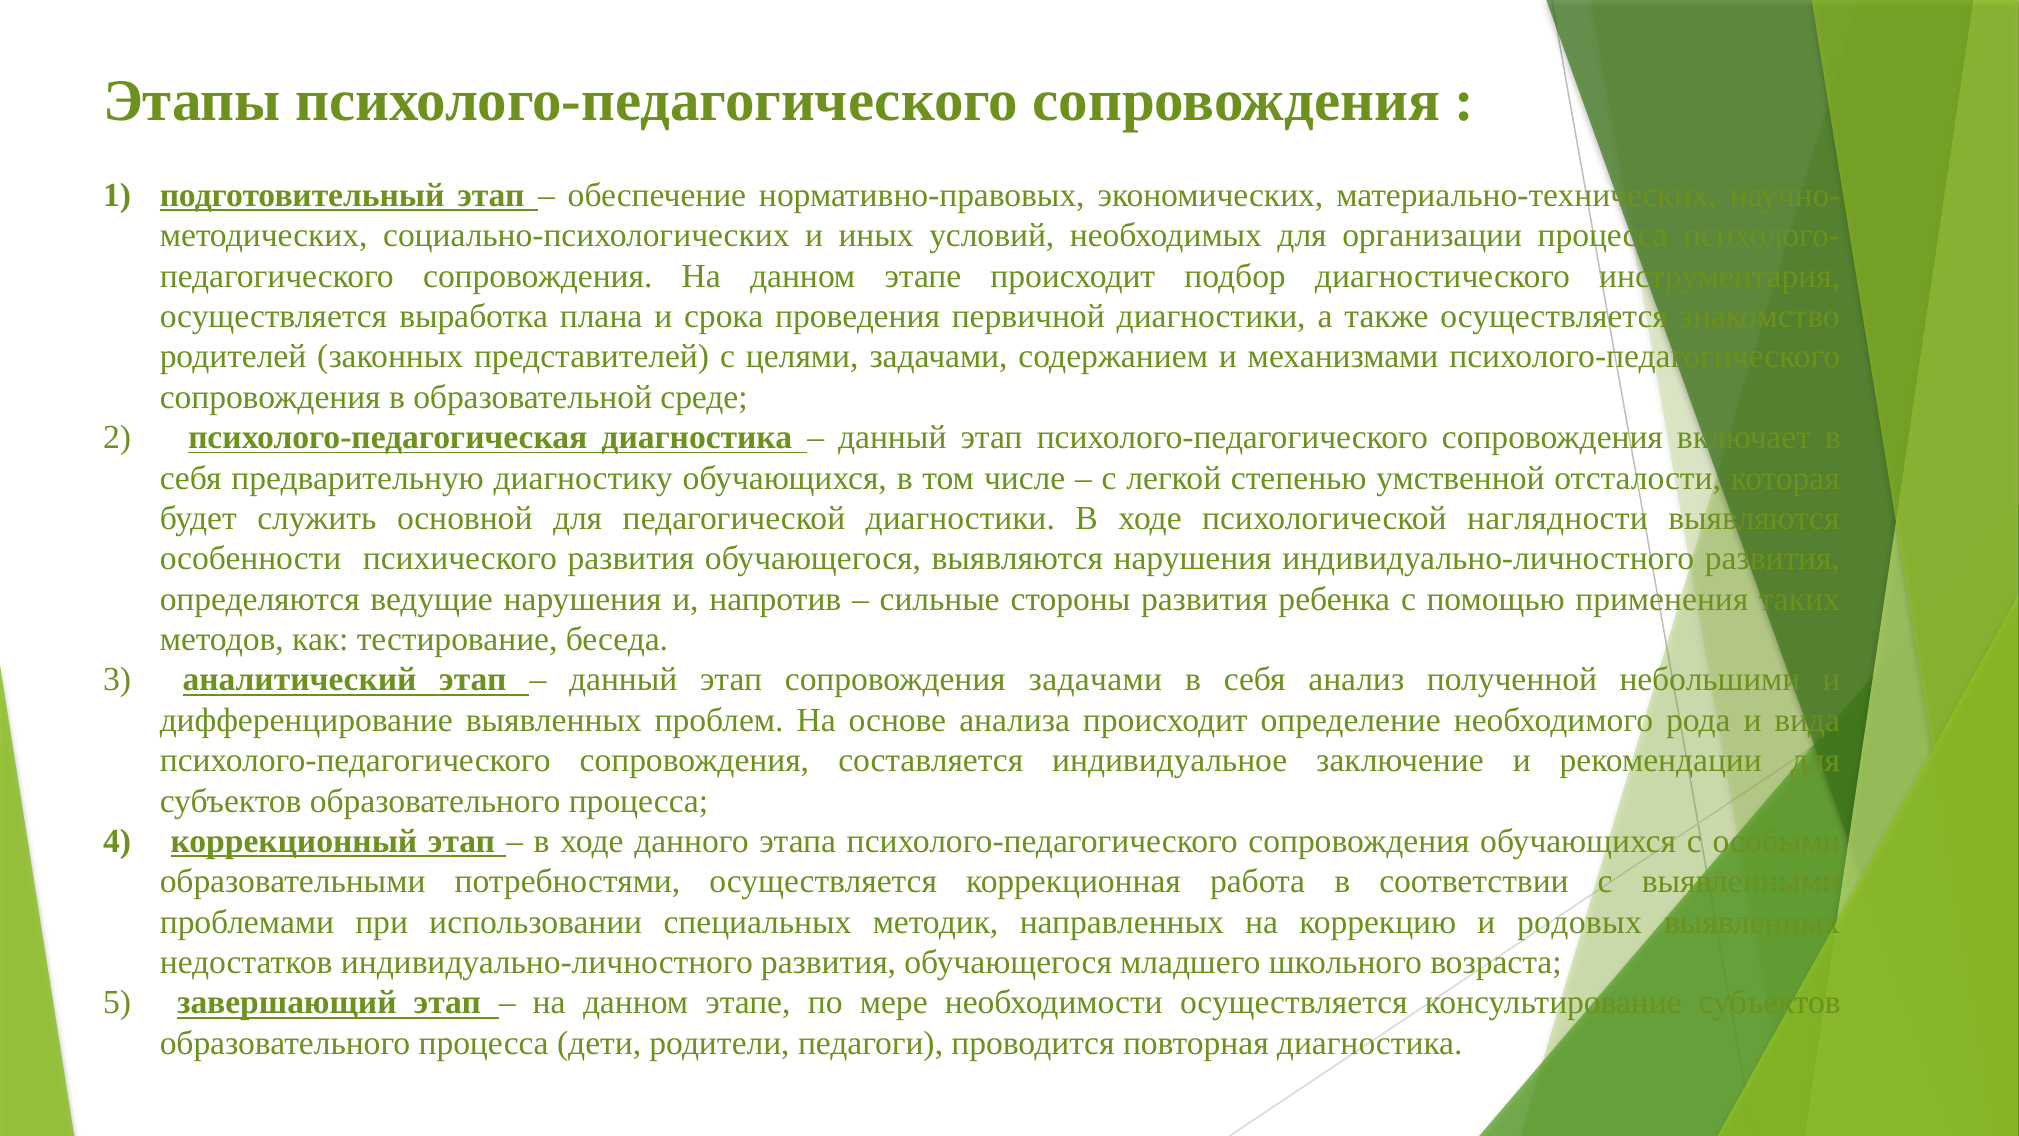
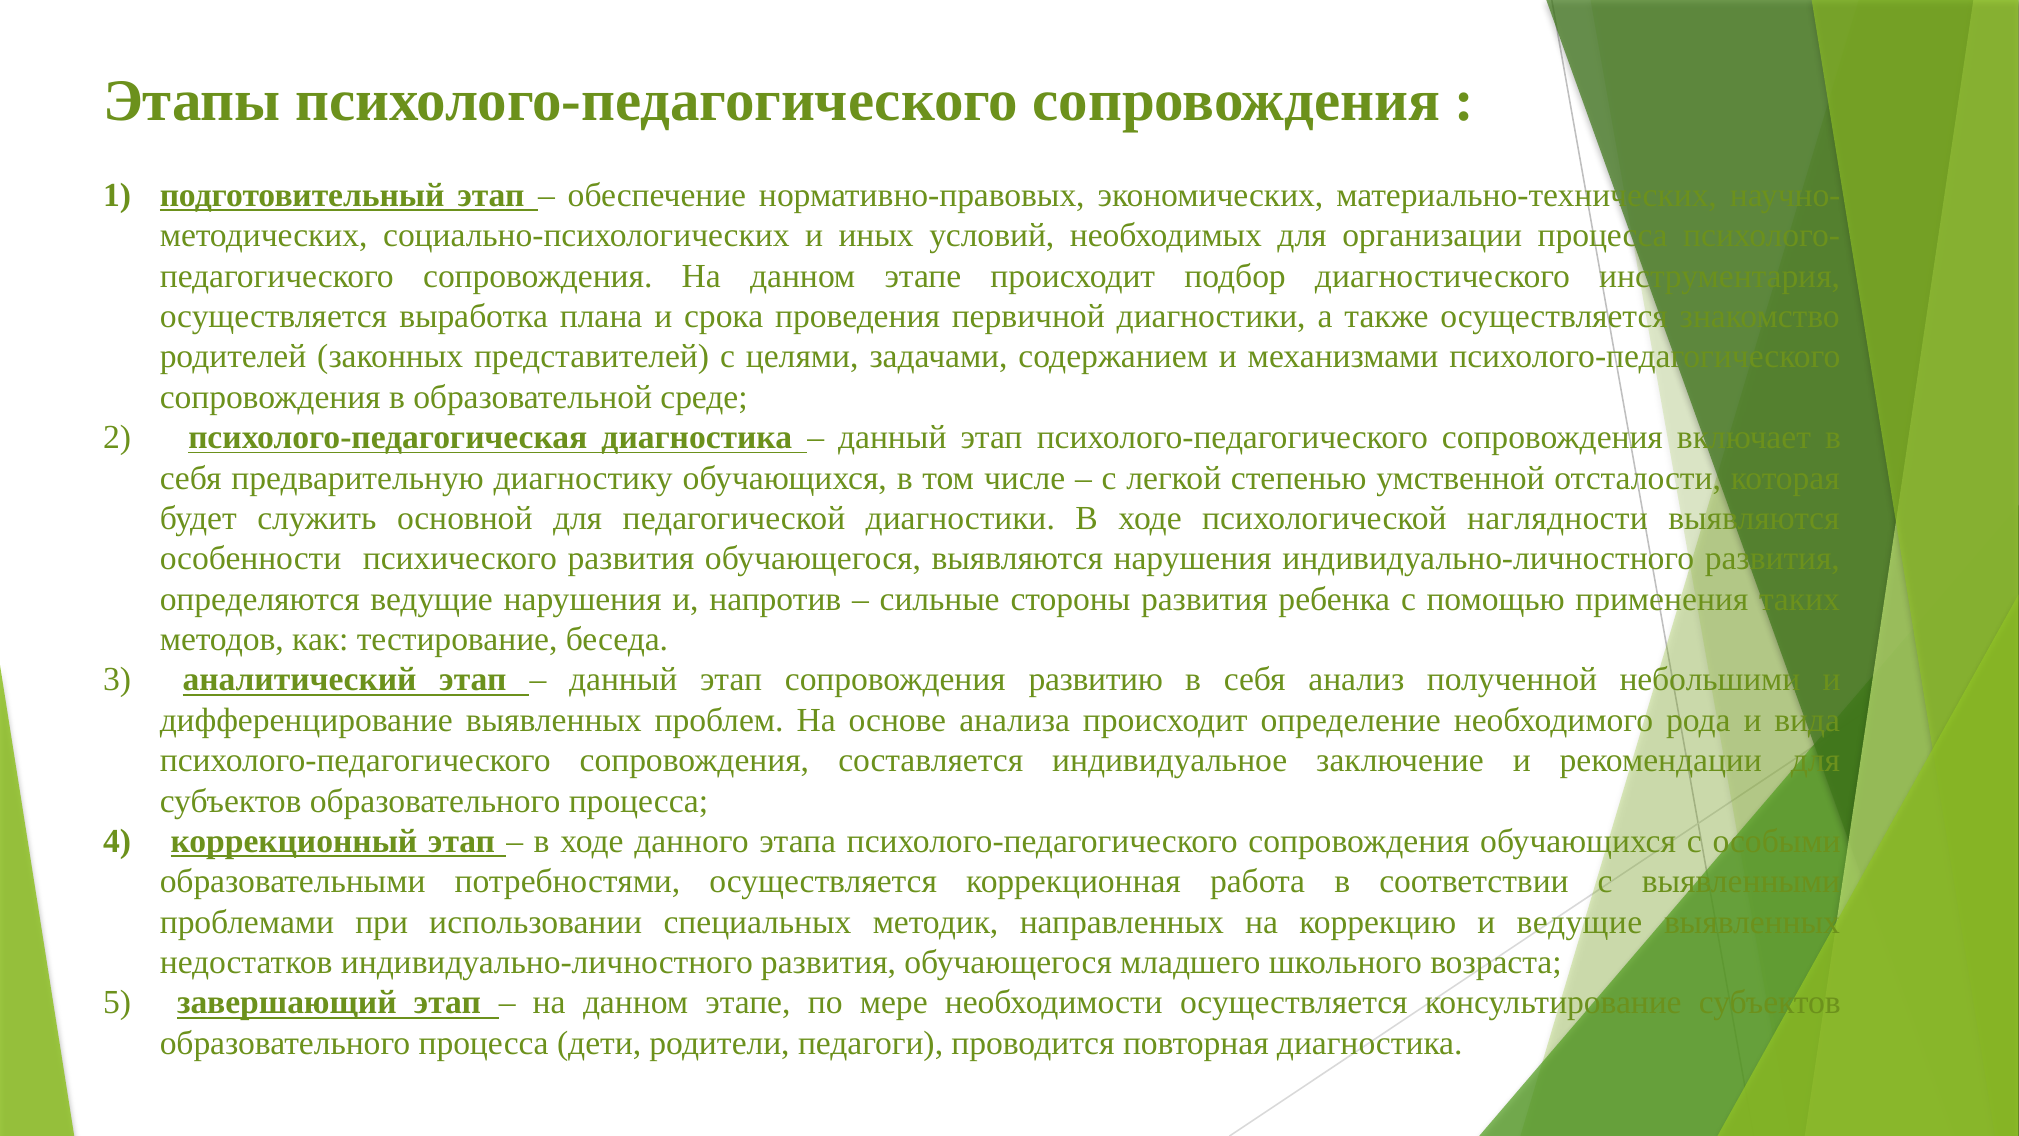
сопровождения задачами: задачами -> развитию (1096, 680)
и родовых: родовых -> ведущие (1579, 922)
